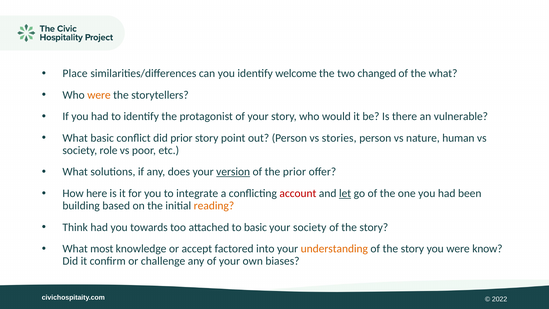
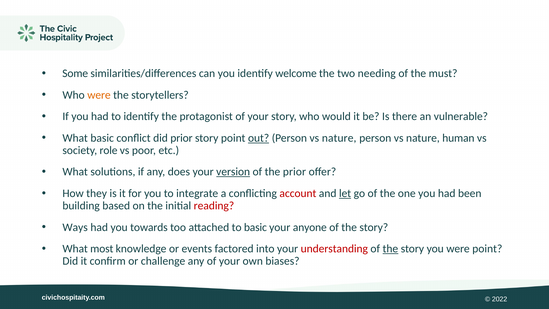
Place: Place -> Some (75, 73)
changed: changed -> needing (377, 73)
the what: what -> must (443, 73)
out underline: none -> present (259, 138)
stories: stories -> nature (339, 138)
here: here -> they (97, 193)
reading colour: orange -> red (214, 206)
Think: Think -> Ways (75, 227)
your society: society -> anyone (310, 227)
accept: accept -> events (197, 249)
understanding colour: orange -> red (334, 249)
the underline: none -> present (390, 249)
were know: know -> point (487, 249)
